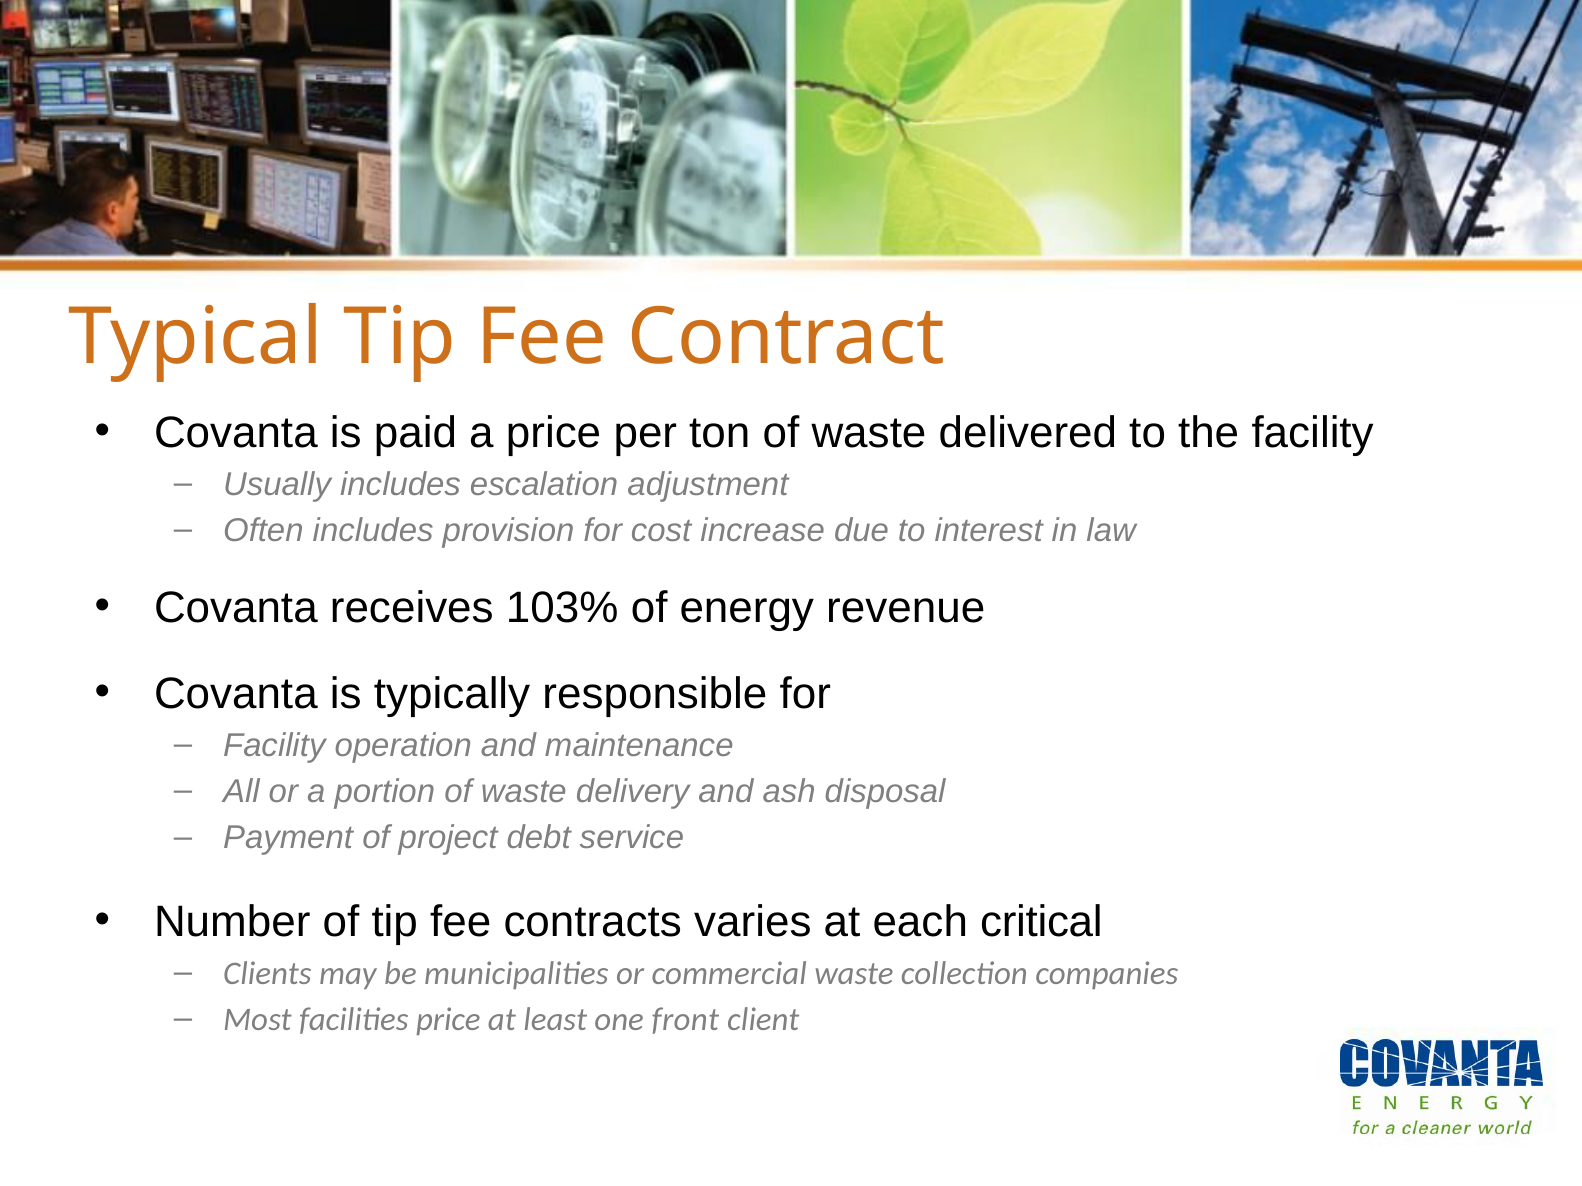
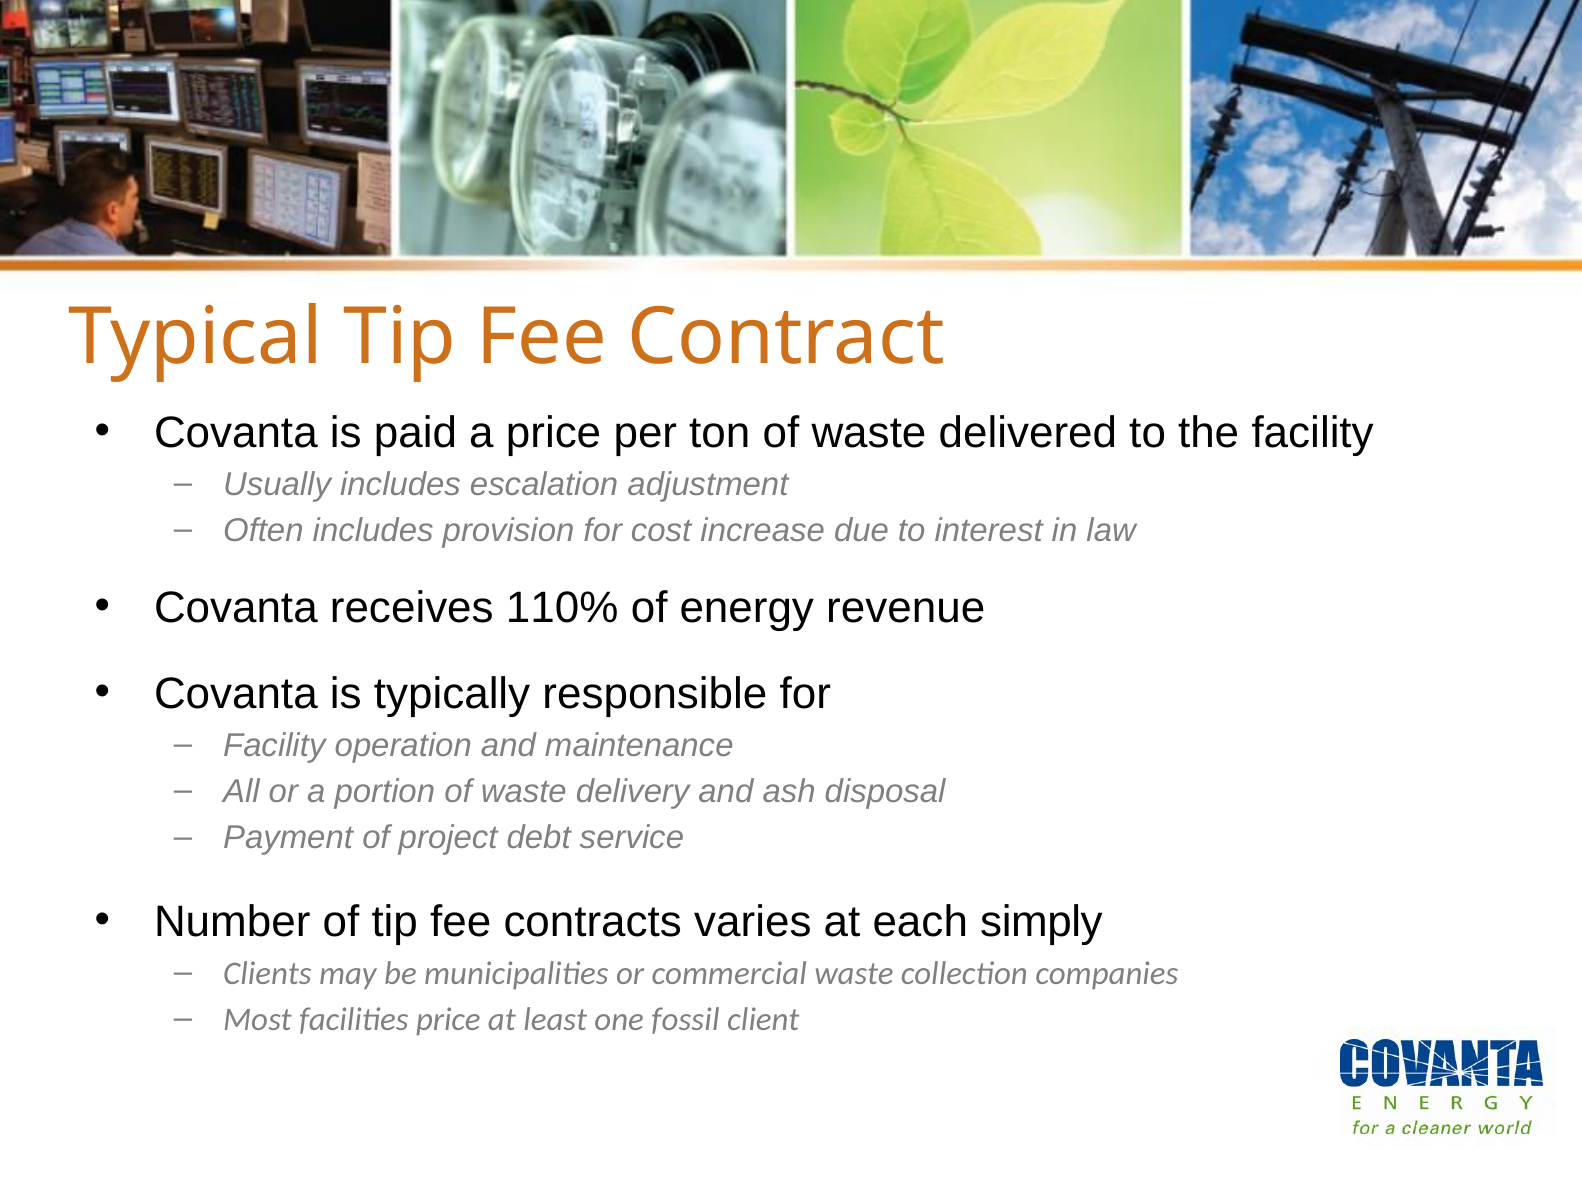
103%: 103% -> 110% (562, 608)
critical: critical -> simply (1041, 922)
front: front -> fossil (685, 1020)
